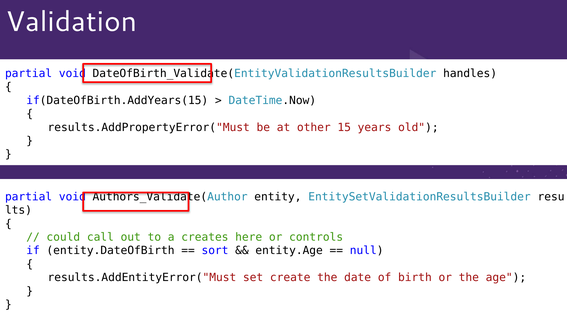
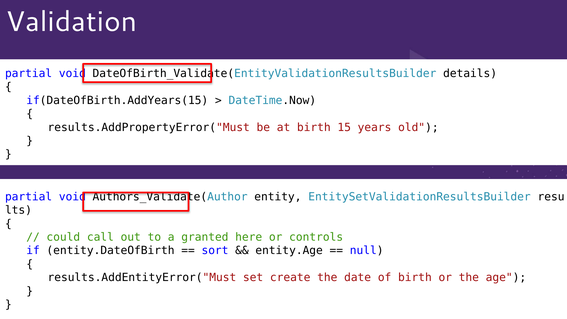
handles: handles -> details (470, 73)
at other: other -> birth (314, 127)
creates: creates -> granted (205, 237)
